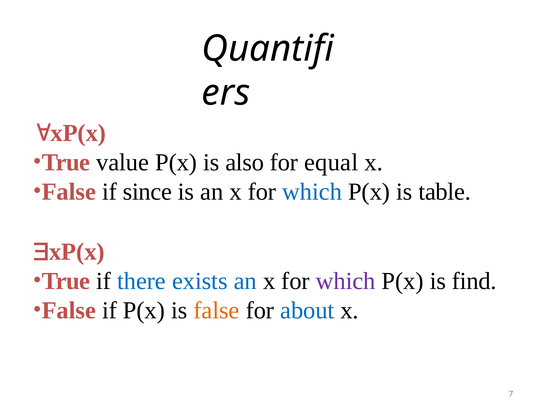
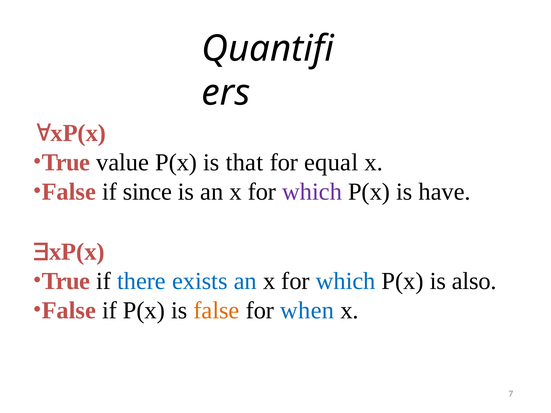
also: also -> that (244, 162)
which colour: blue -> purple (312, 192)
table: table -> have (445, 192)
which colour: purple -> blue (346, 281)
find: find -> also (474, 281)
about: about -> when (307, 311)
